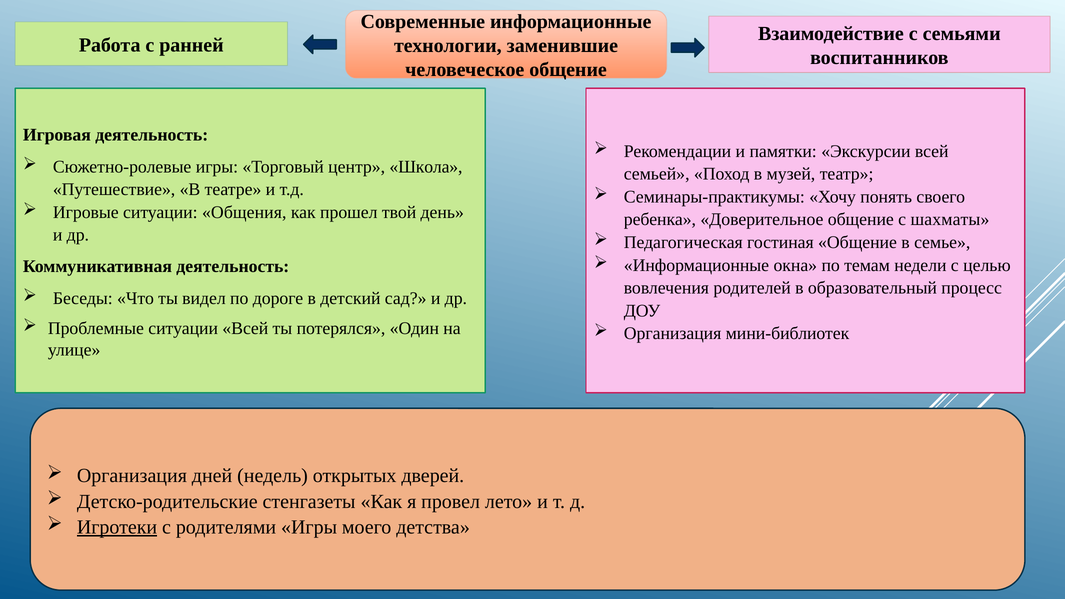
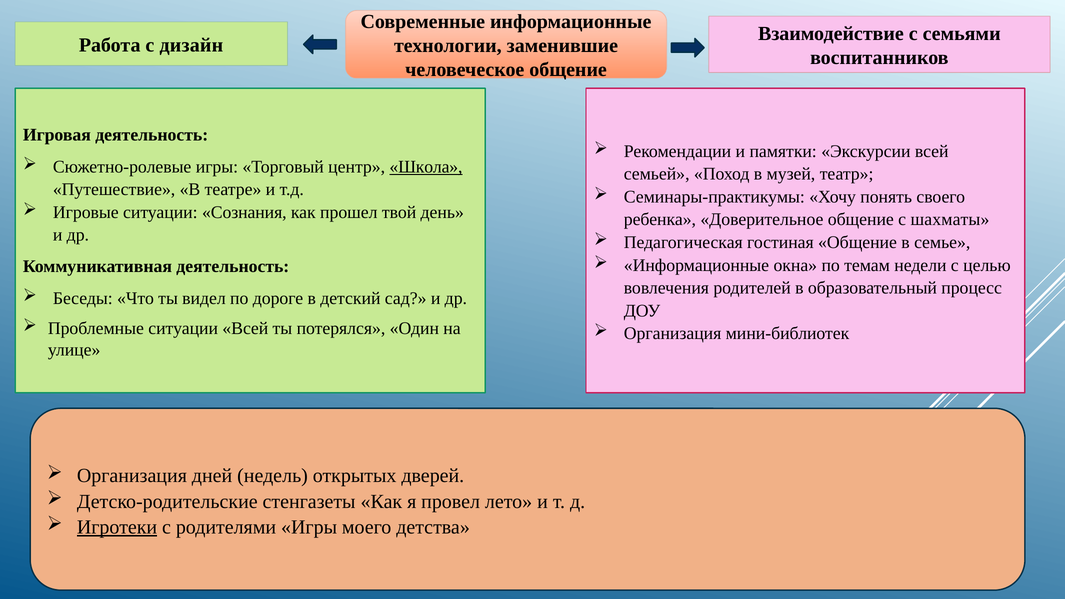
ранней: ранней -> дизайн (191, 45)
Школа underline: none -> present (426, 167)
Общения: Общения -> Сознания (244, 212)
